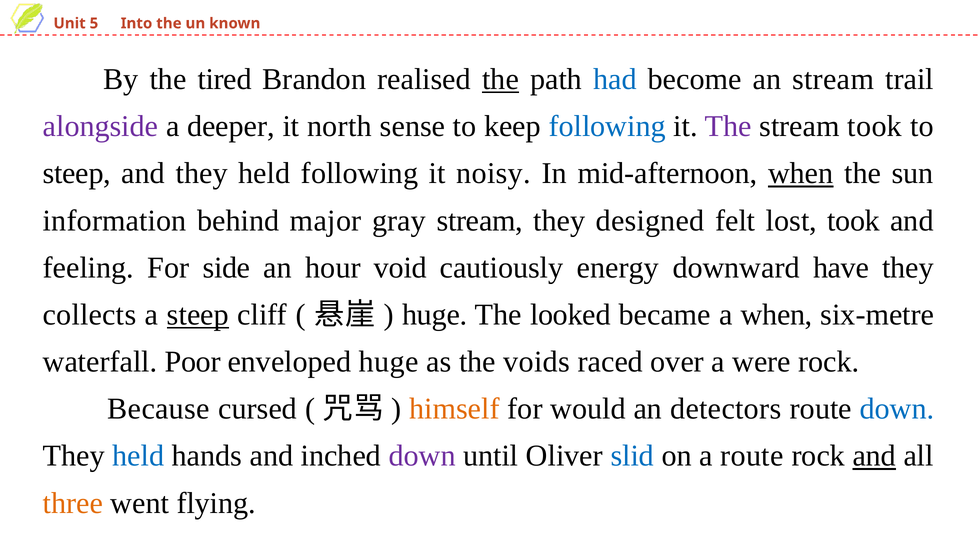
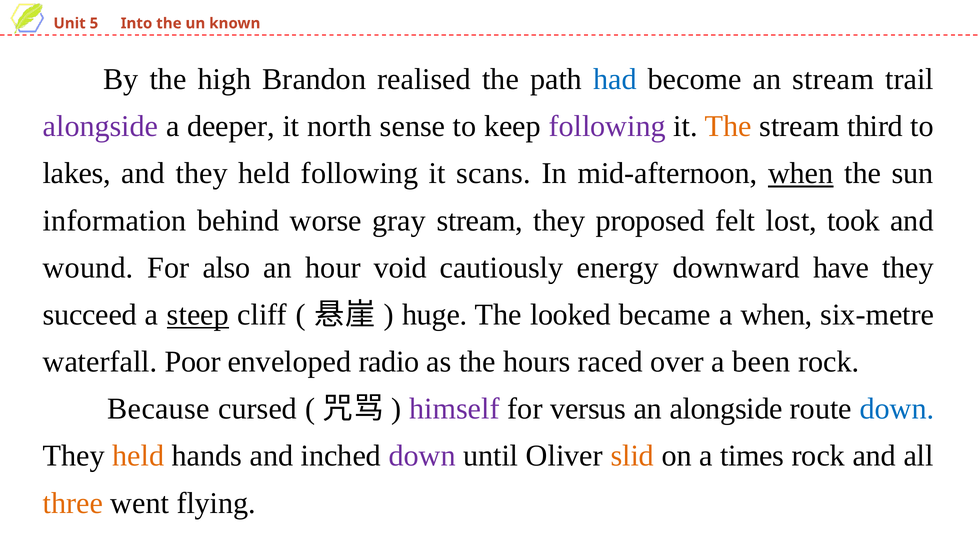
tired: tired -> high (224, 79)
the underline: present -> none (501, 79)
following colour: blue -> purple (607, 126)
The colour: purple -> orange (728, 126)
stream took: took -> third (875, 126)
steep: steep -> lakes (77, 174)
noisy: noisy -> scans (493, 174)
major: major -> worse (326, 221)
designed: designed -> proposed (650, 221)
feeling: feeling -> wound (88, 268)
side: side -> also (226, 268)
collects: collects -> succeed (90, 315)
enveloped huge: huge -> radio (389, 362)
voids: voids -> hours (537, 362)
were: were -> been (761, 362)
himself colour: orange -> purple (454, 409)
would: would -> versus (588, 409)
an detectors: detectors -> alongside (726, 409)
held colour: blue -> orange (138, 456)
slid colour: blue -> orange (632, 456)
a route: route -> times (752, 456)
and underline: present -> none (874, 456)
